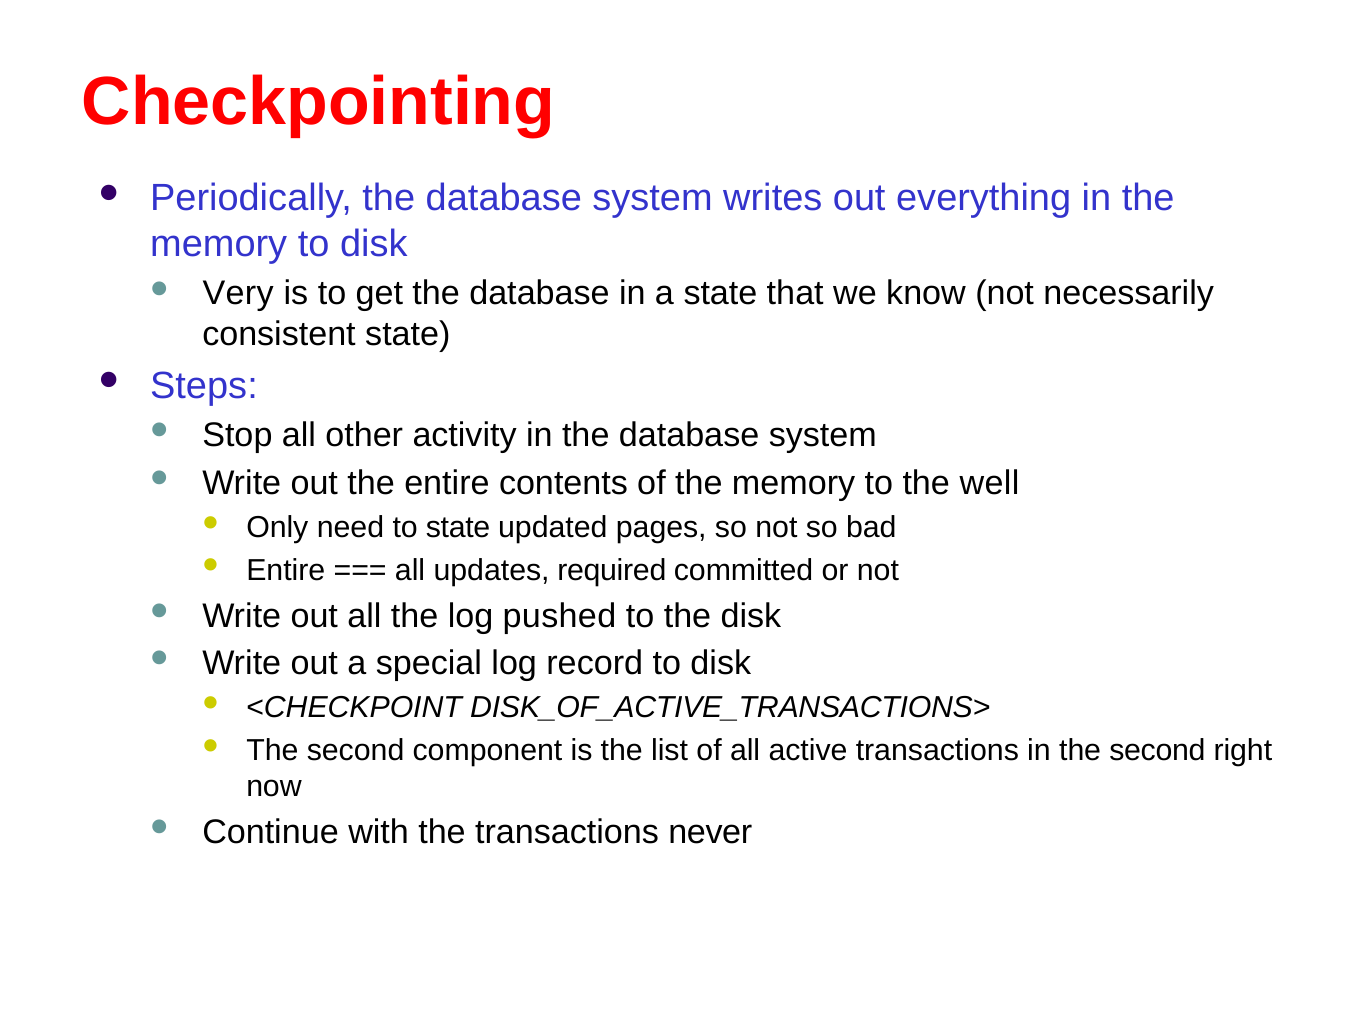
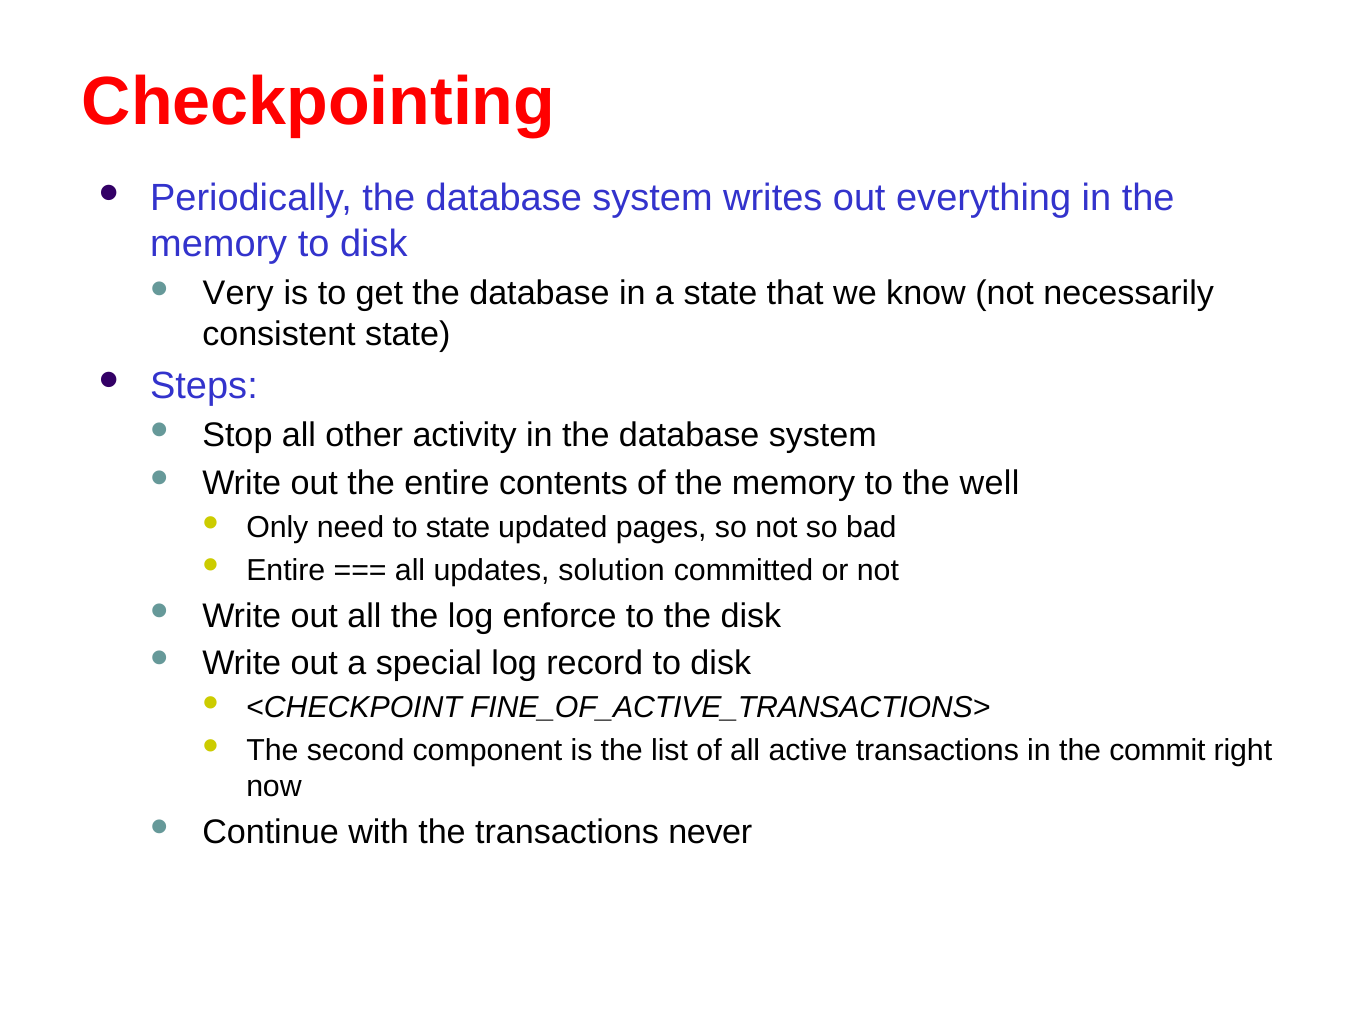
required: required -> solution (612, 570)
pushed: pushed -> enforce (560, 616)
DISK_OF_ACTIVE_TRANSACTIONS>: DISK_OF_ACTIVE_TRANSACTIONS> -> FINE_OF_ACTIVE_TRANSACTIONS> (730, 708)
in the second: second -> commit (1157, 751)
